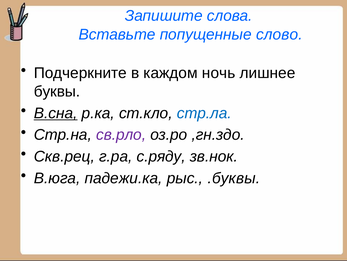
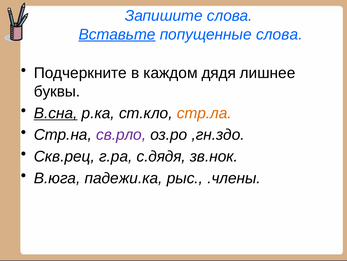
Вставьте underline: none -> present (117, 34)
попущенные слово: слово -> слова (279, 34)
ночь: ночь -> дядя (219, 73)
стр.ла colour: blue -> orange (204, 113)
с.ряду: с.ряду -> с.дядя (161, 156)
.буквы: .буквы -> .члены (234, 178)
